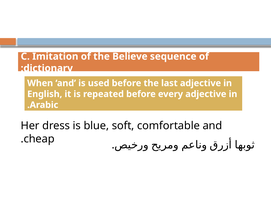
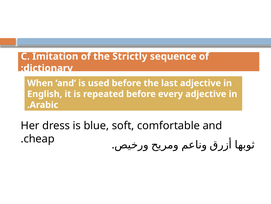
Believe: Believe -> Strictly (130, 56)
